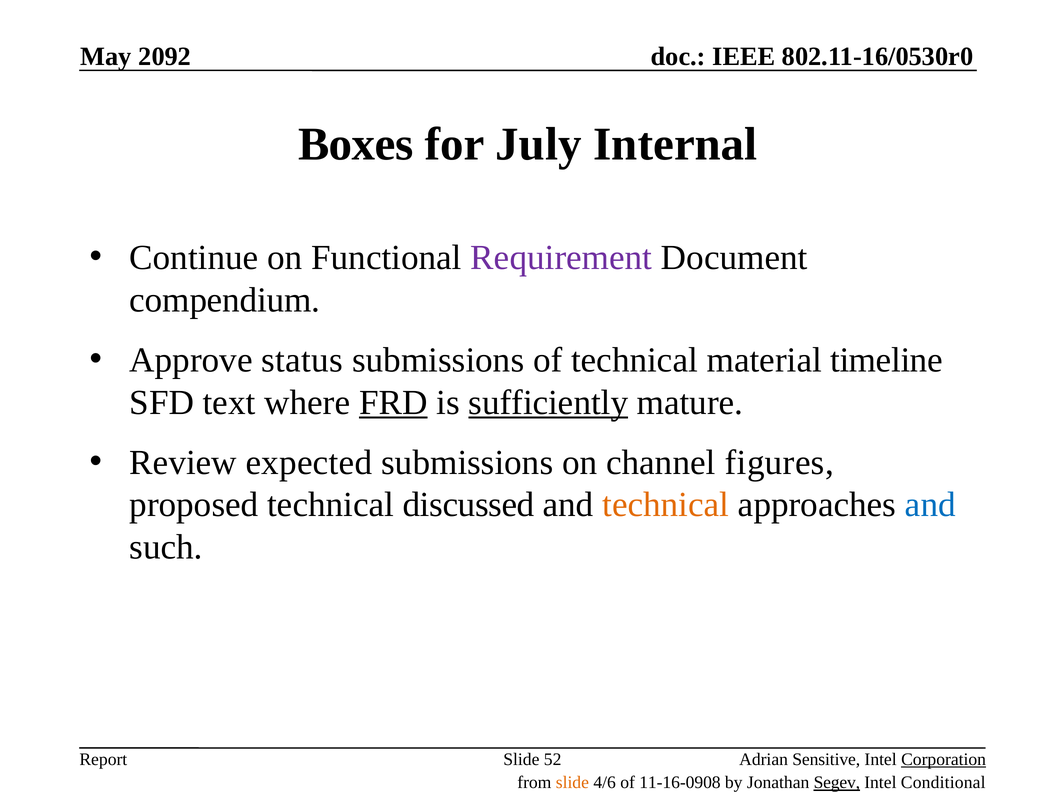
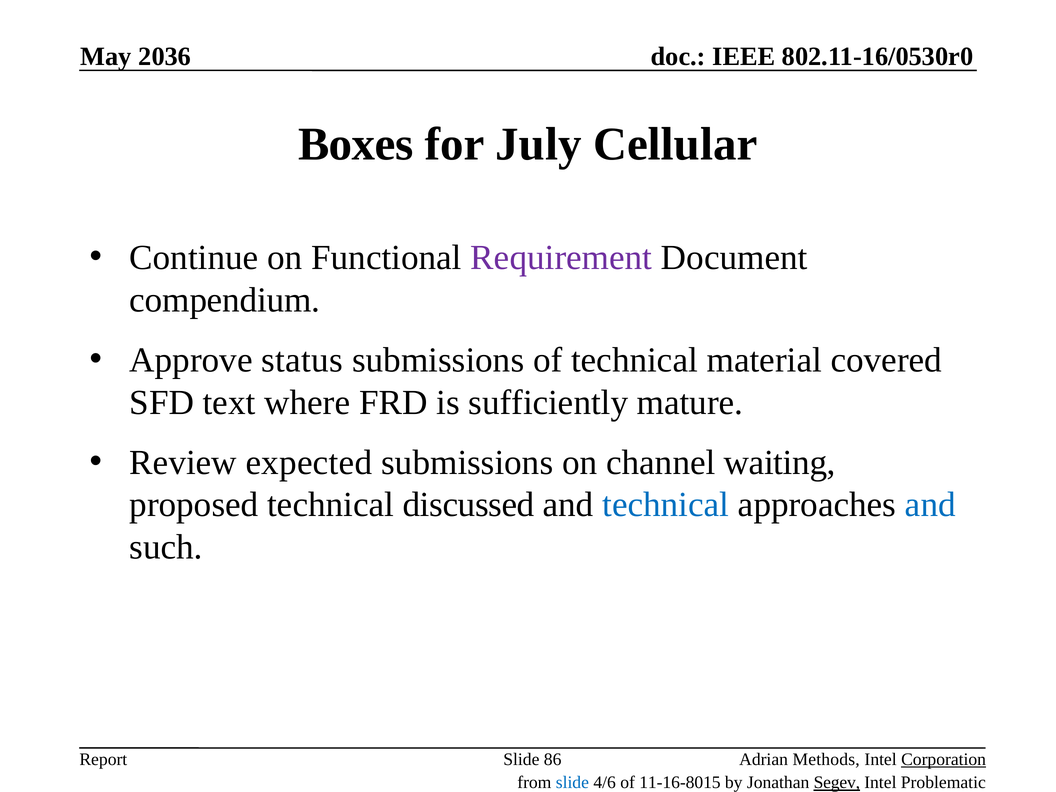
2092: 2092 -> 2036 (165, 56)
Internal: Internal -> Cellular (675, 144)
timeline: timeline -> covered (886, 360)
FRD underline: present -> none (393, 402)
sufficiently underline: present -> none (548, 402)
figures: figures -> waiting (780, 463)
technical colour: orange -> blue (666, 505)
52: 52 -> 86 (553, 760)
Sensitive: Sensitive -> Methods (826, 760)
slide colour: orange -> blue (572, 783)
11-16-0908: 11-16-0908 -> 11-16-8015 (680, 783)
Conditional: Conditional -> Problematic (943, 783)
